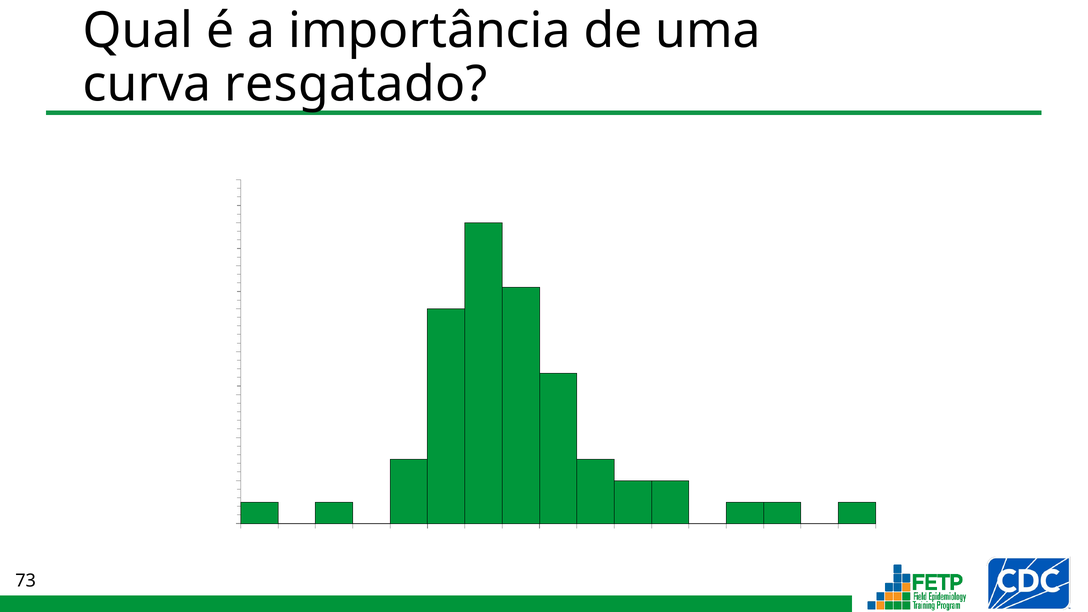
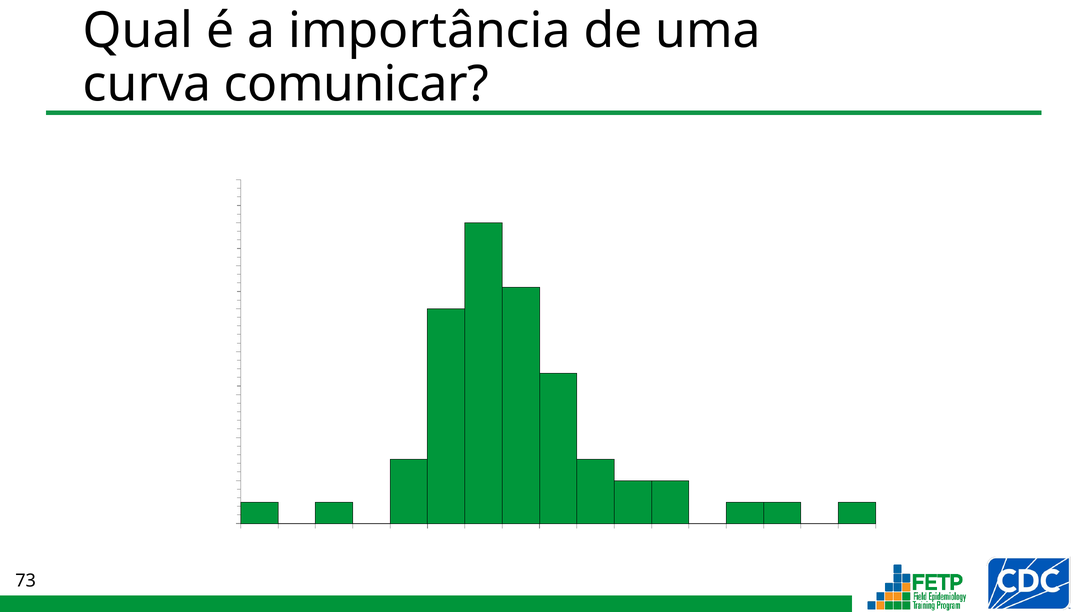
resgatado: resgatado -> comunicar (356, 84)
